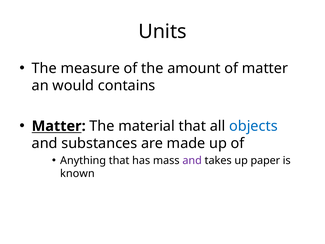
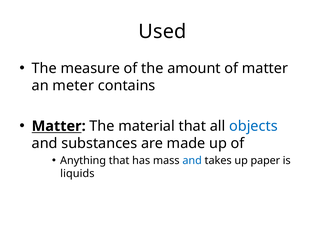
Units: Units -> Used (162, 31)
would: would -> meter (73, 86)
and colour: purple -> blue (192, 160)
known: known -> liquids (77, 173)
